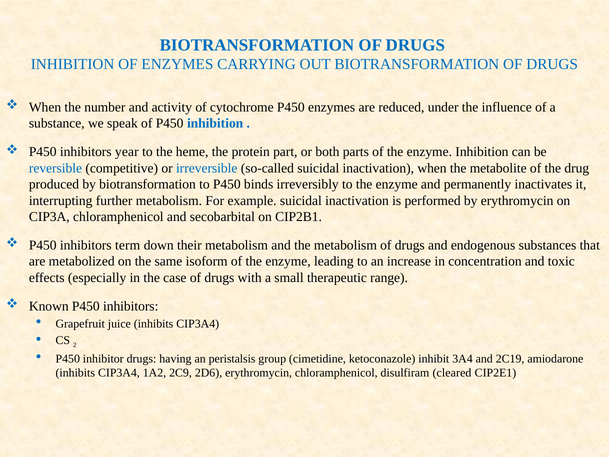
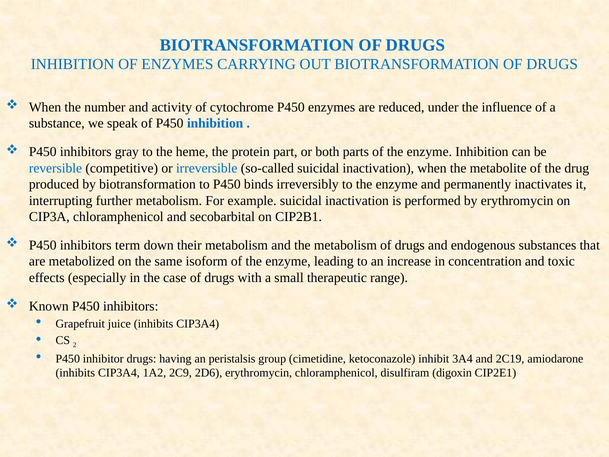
year: year -> gray (127, 152)
cleared: cleared -> digoxin (452, 373)
